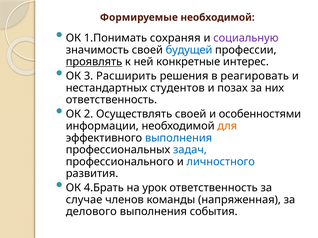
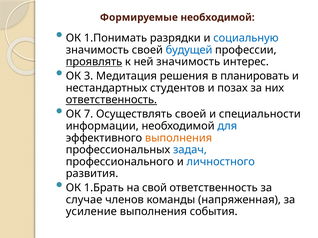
сохраняя: сохраняя -> разрядки (175, 38)
социальную colour: purple -> blue (246, 38)
ней конкретные: конкретные -> значимость (188, 62)
Расширить: Расширить -> Медитация (126, 76)
реагировать: реагировать -> планировать (255, 76)
ответственность underline: none -> present (111, 100)
2: 2 -> 7 (89, 114)
особенностями: особенностями -> специальности (260, 114)
для colour: orange -> blue (227, 126)
выполнения colour: blue -> orange (179, 138)
4.Брать: 4.Брать -> 1.Брать (104, 188)
урок: урок -> свой (155, 188)
делового: делового -> усиление (91, 212)
